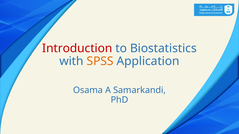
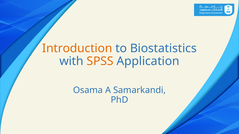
Introduction colour: red -> orange (77, 48)
